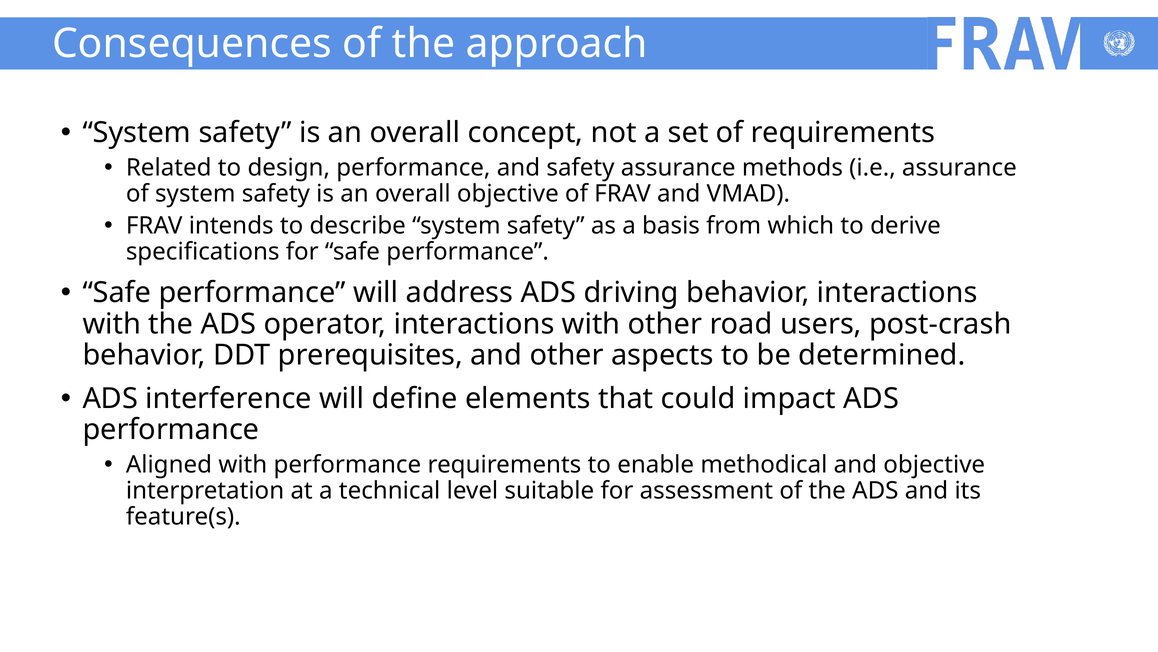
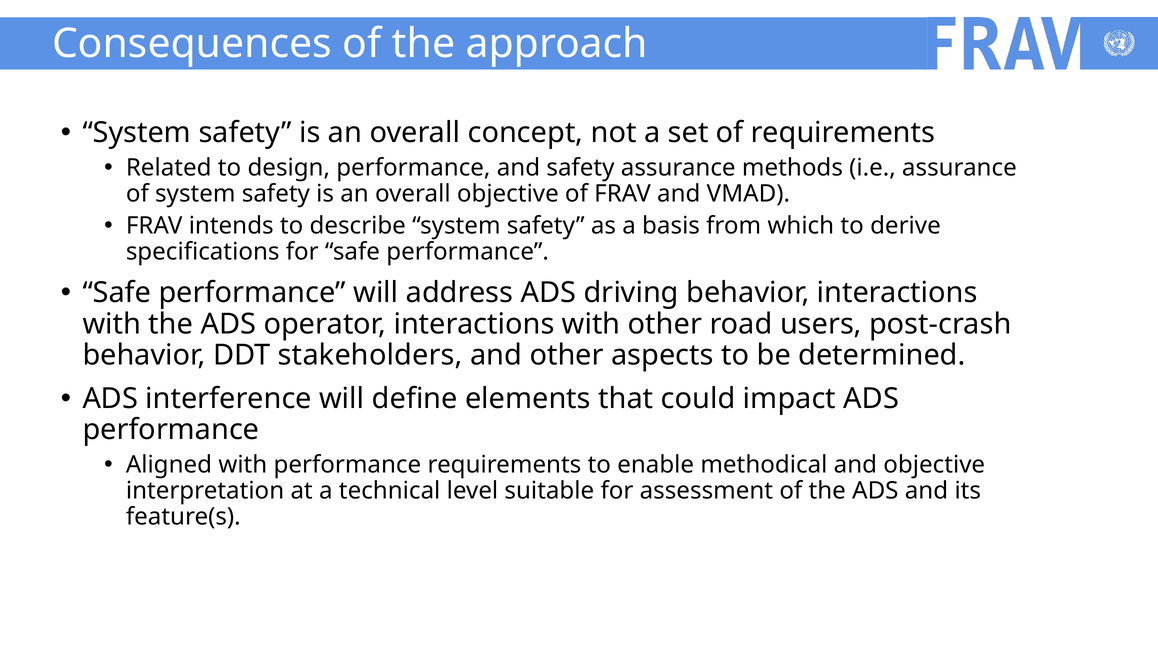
prerequisites: prerequisites -> stakeholders (370, 355)
